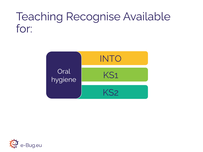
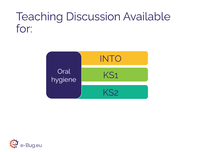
Recognise: Recognise -> Discussion (93, 17)
